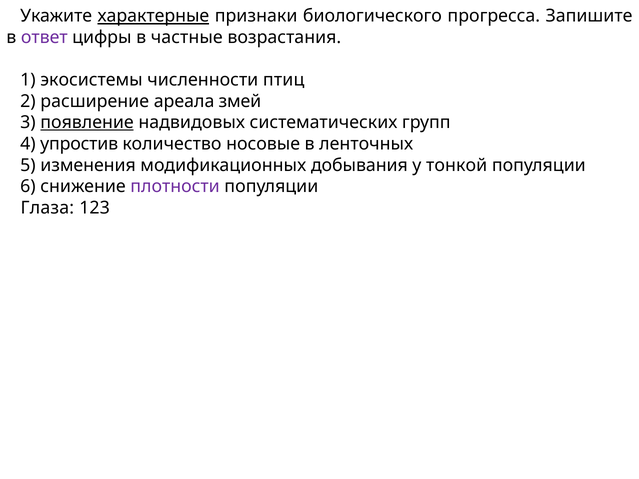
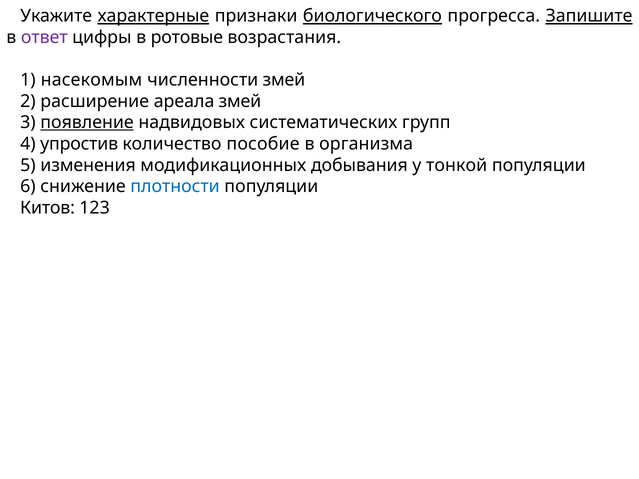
биологического underline: none -> present (372, 16)
Запишите underline: none -> present (589, 16)
частные: частные -> ротовые (187, 37)
экосистемы: экосистемы -> насекомым (91, 80)
численности птиц: птиц -> змей (284, 80)
носовые: носовые -> пособие (263, 144)
ленточных: ленточных -> организма (366, 144)
плотности colour: purple -> blue (175, 187)
Глаза: Глаза -> Китов (48, 208)
